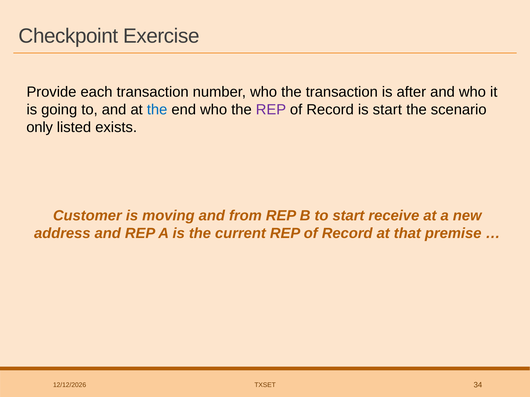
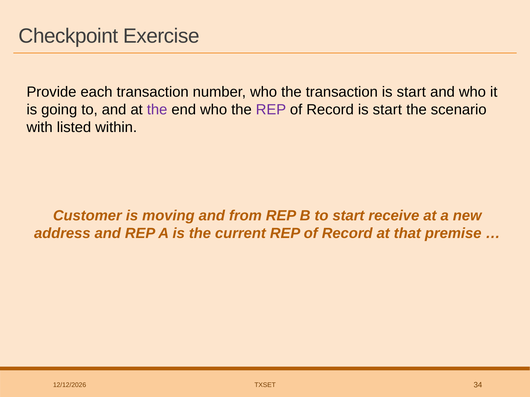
transaction is after: after -> start (411, 92)
the colour: blue -> purple (157, 110)
only: only -> with (40, 127)
exists: exists -> within (116, 127)
